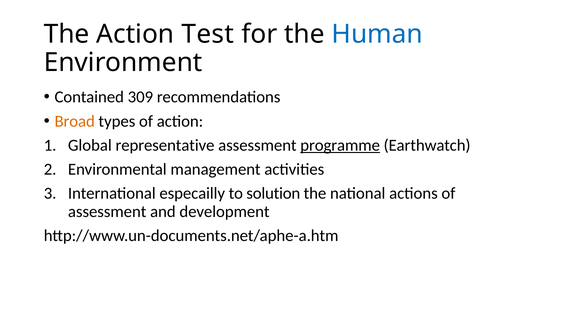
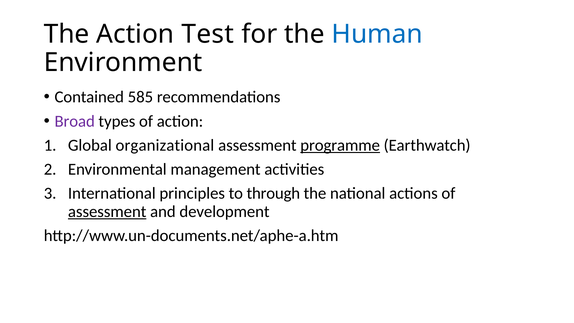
309: 309 -> 585 (140, 97)
Broad colour: orange -> purple (75, 121)
representative: representative -> organizational (165, 145)
especailly: especailly -> principles (192, 193)
solution: solution -> through (273, 193)
assessment underline: none -> present (107, 211)
